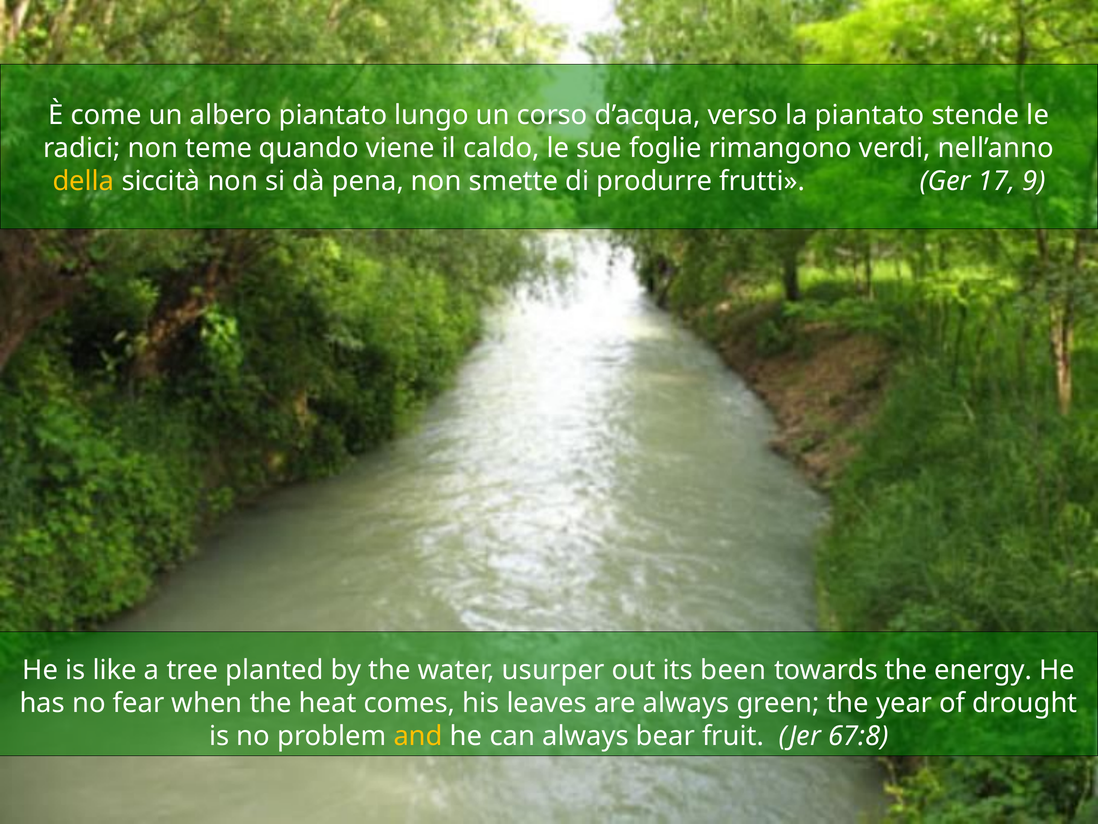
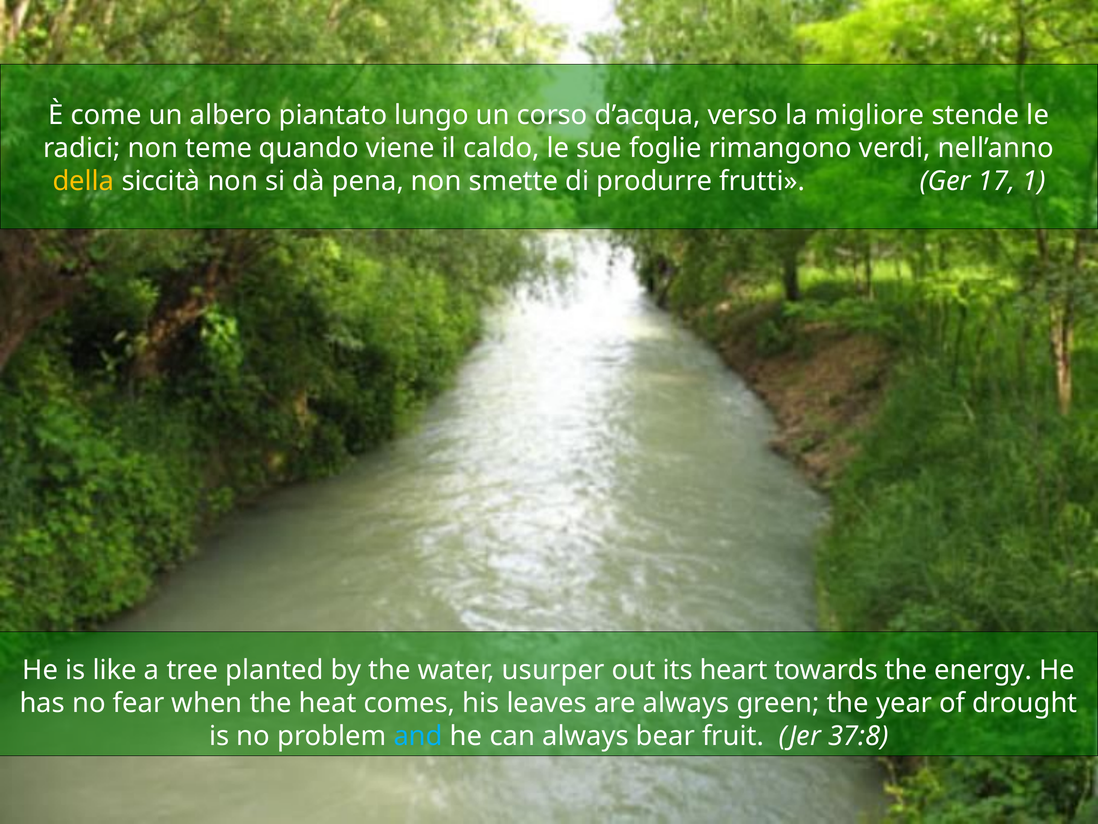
la piantato: piantato -> migliore (869, 115)
9: 9 -> 1 (1034, 181)
been: been -> heart (734, 670)
and colour: yellow -> light blue (418, 736)
67:8: 67:8 -> 37:8 (858, 736)
